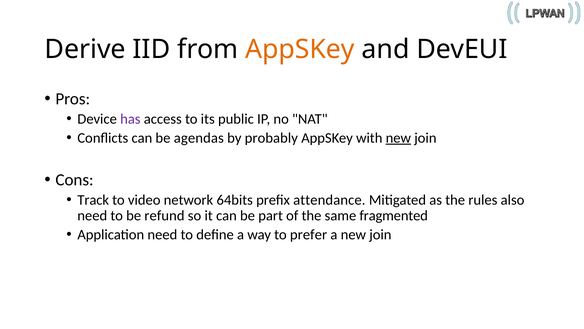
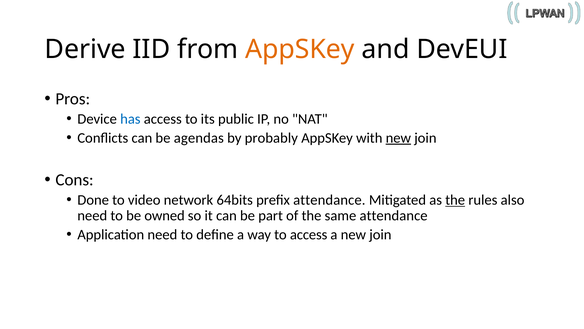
has colour: purple -> blue (130, 119)
Track: Track -> Done (93, 200)
the underline: none -> present (455, 200)
refund: refund -> owned (165, 216)
same fragmented: fragmented -> attendance (394, 216)
to prefer: prefer -> access (309, 234)
